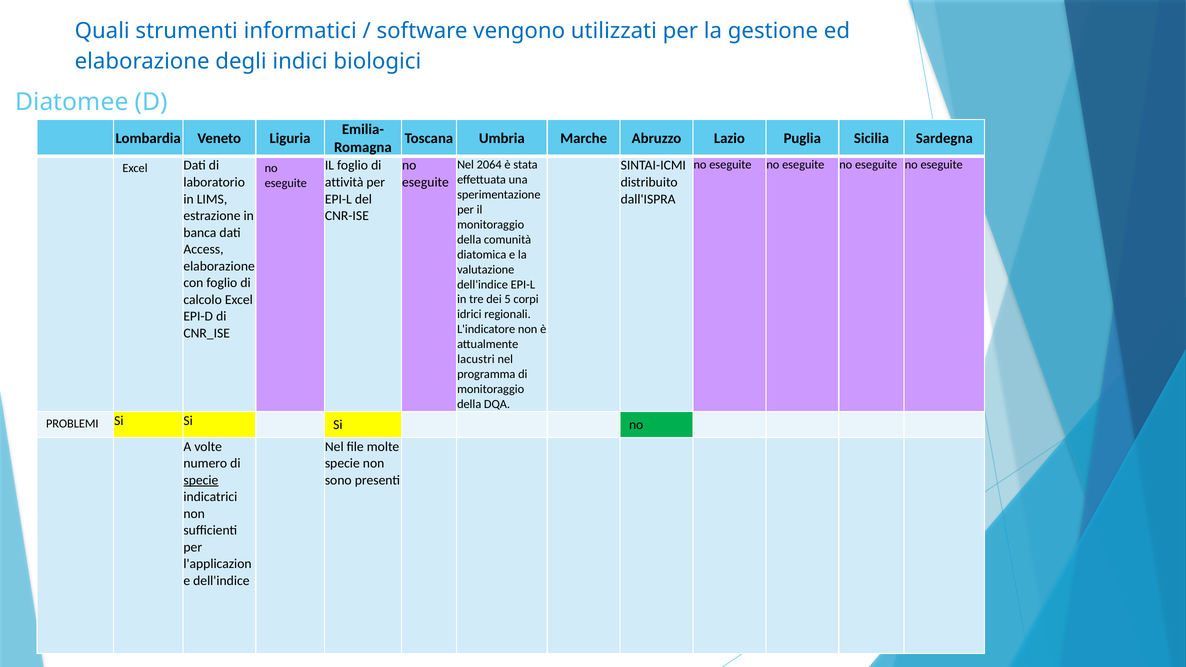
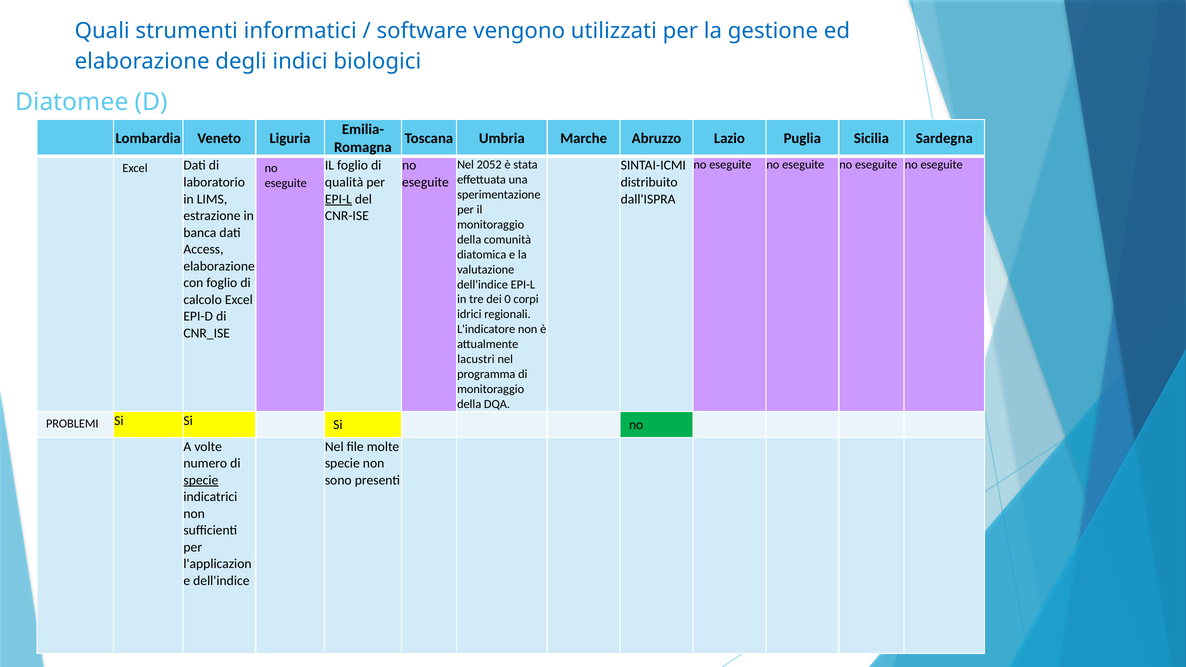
2064: 2064 -> 2052 (489, 165)
attività: attività -> qualità (344, 182)
EPI-L underline: none -> present (338, 199)
5: 5 -> 0 (508, 299)
